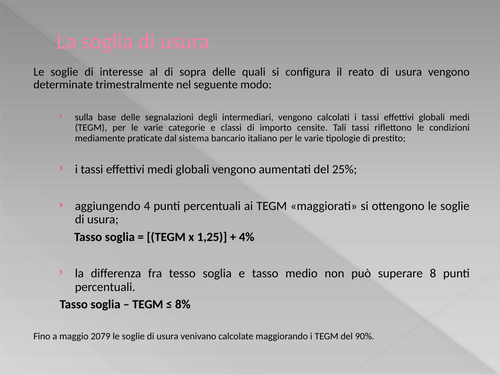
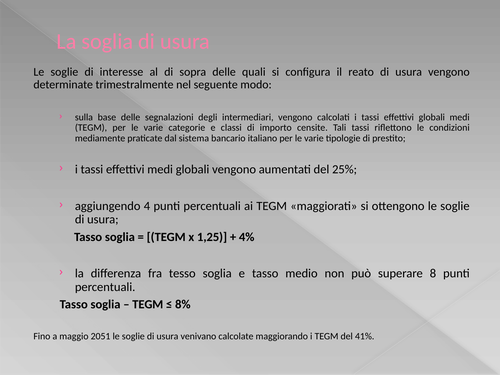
2079: 2079 -> 2051 (101, 336)
90%: 90% -> 41% (365, 336)
